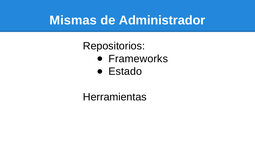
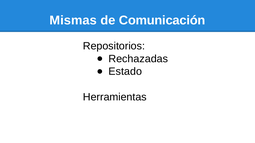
Administrador: Administrador -> Comunicación (162, 20)
Frameworks: Frameworks -> Rechazadas (138, 59)
